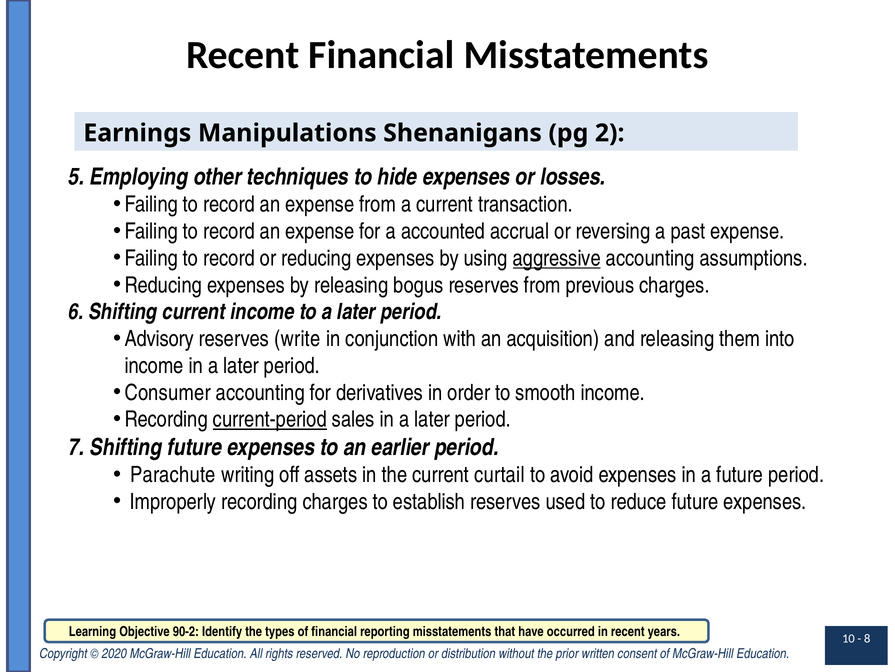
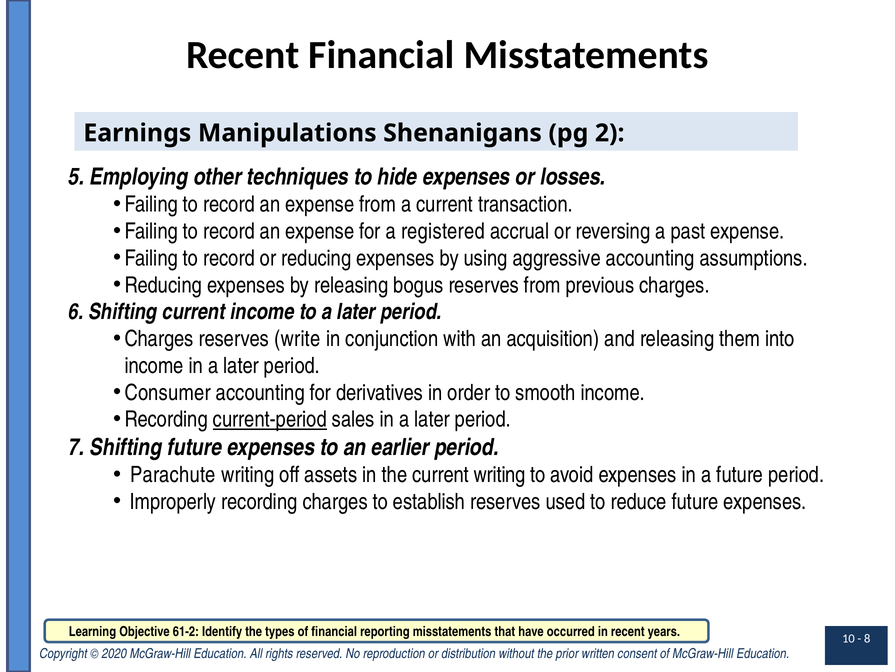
accounted: accounted -> registered (443, 231)
aggressive underline: present -> none (557, 258)
Advisory: Advisory -> Charges (159, 339)
current curtail: curtail -> writing (500, 474)
90-2: 90-2 -> 61-2 (186, 631)
